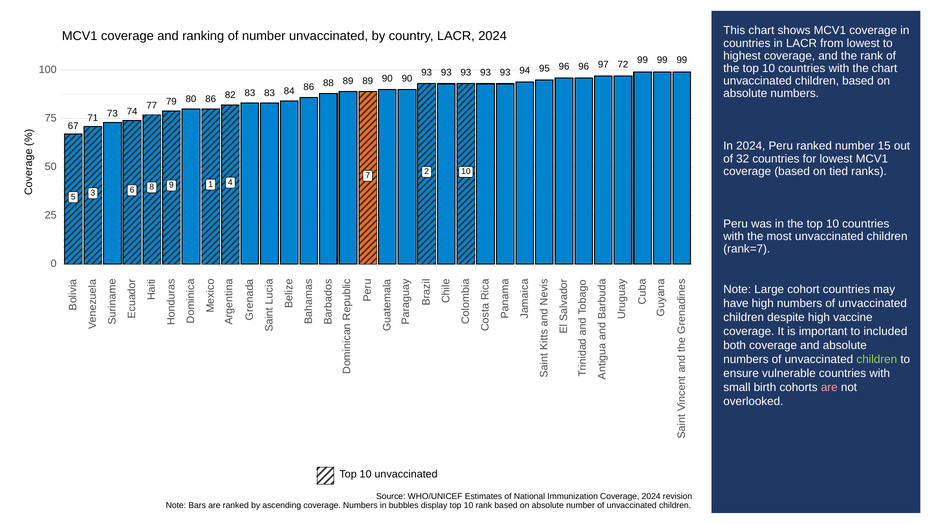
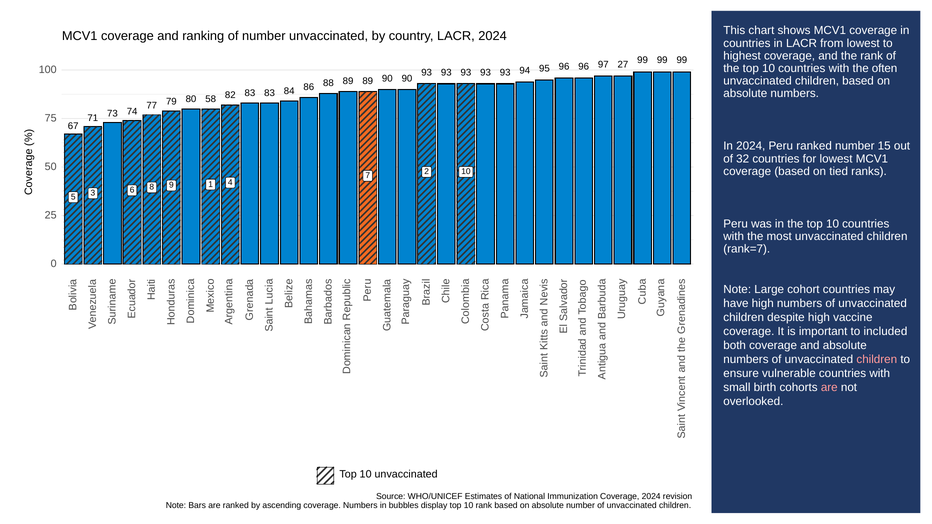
the chart: chart -> often (885, 68)
72: 72 -> 27 (623, 64)
79 86: 86 -> 58 (211, 99)
children colour: light green -> pink (877, 360)
